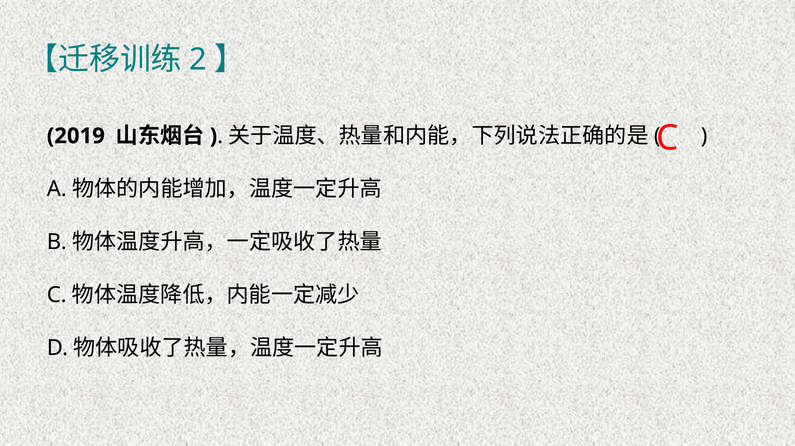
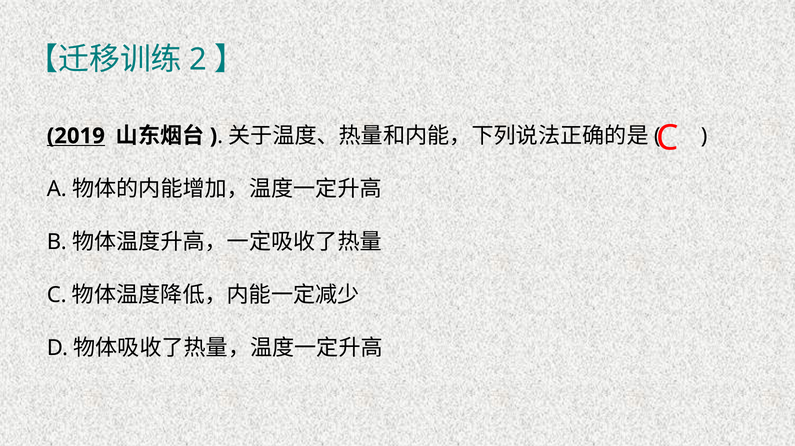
2019 underline: none -> present (76, 136)
